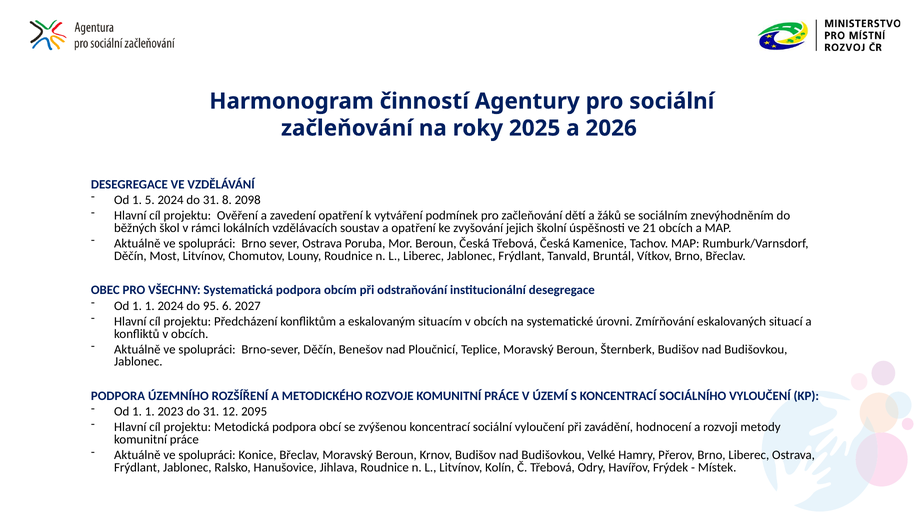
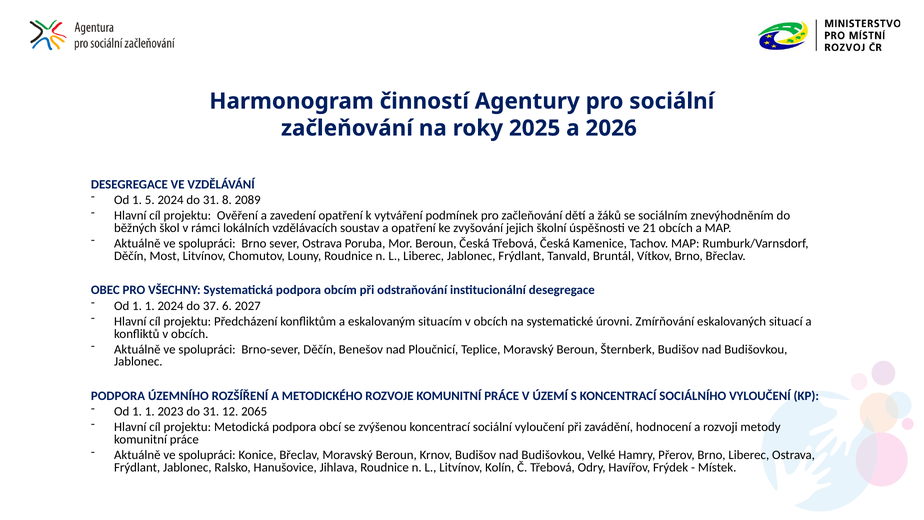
2098: 2098 -> 2089 (248, 200)
95: 95 -> 37 (211, 306)
2095: 2095 -> 2065 (254, 411)
